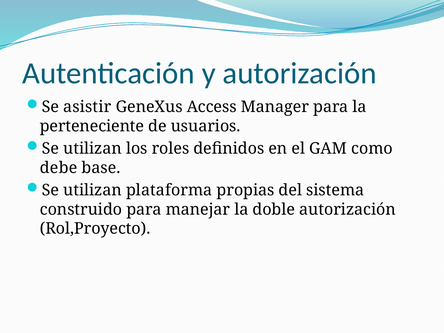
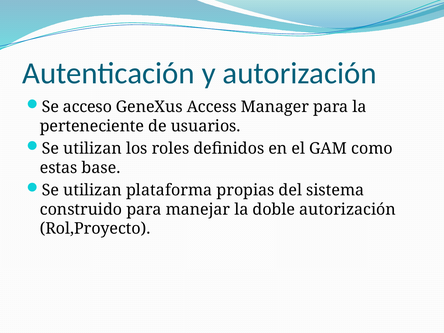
asistir: asistir -> acceso (87, 107)
debe: debe -> estas (59, 168)
